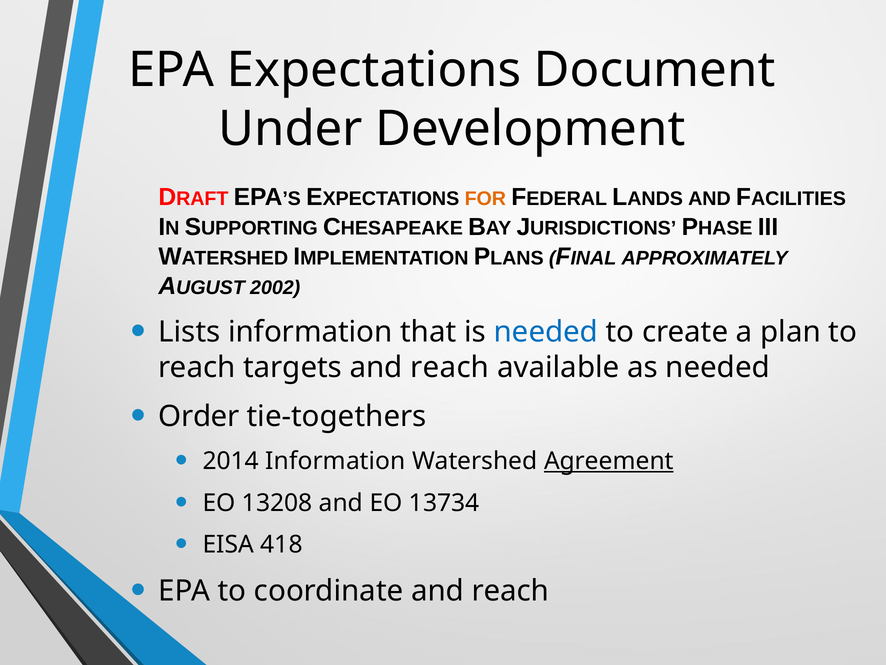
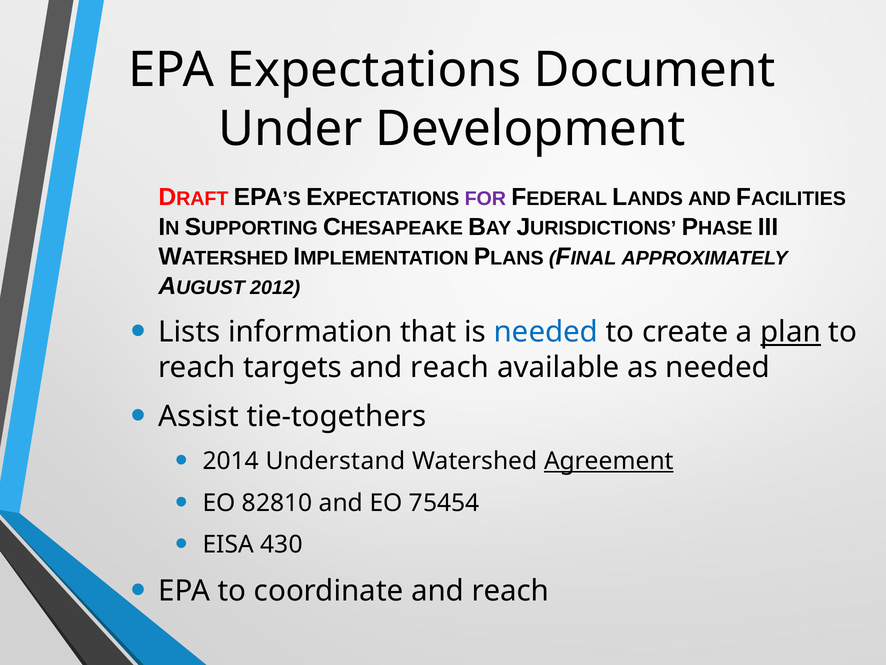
FOR colour: orange -> purple (485, 199)
2002: 2002 -> 2012 (275, 287)
plan underline: none -> present (791, 332)
Order: Order -> Assist (199, 416)
2014 Information: Information -> Understand (335, 461)
13208: 13208 -> 82810 (277, 503)
13734: 13734 -> 75454 (444, 503)
418: 418 -> 430 (282, 544)
